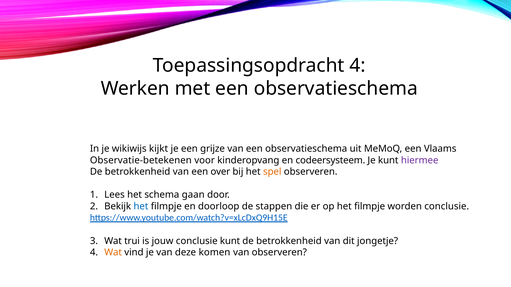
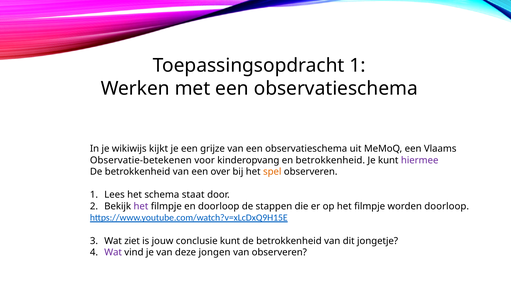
Toepassingsopdracht 4: 4 -> 1 (357, 66)
en codeersysteem: codeersysteem -> betrokkenheid (330, 161)
gaan: gaan -> staat (193, 195)
het colour: blue -> purple (141, 207)
worden conclusie: conclusie -> doorloop (447, 207)
trui: trui -> ziet (132, 241)
Wat colour: orange -> purple (113, 253)
komen: komen -> jongen (215, 253)
